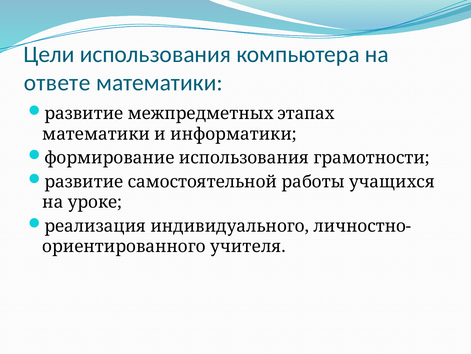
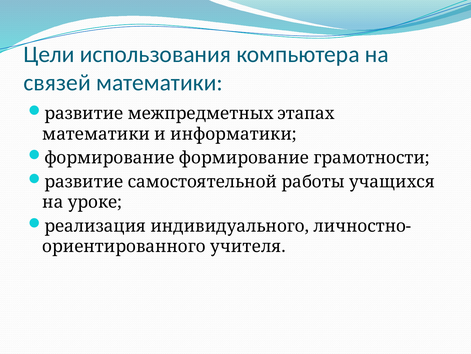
ответе: ответе -> связей (57, 83)
формирование использования: использования -> формирование (244, 158)
